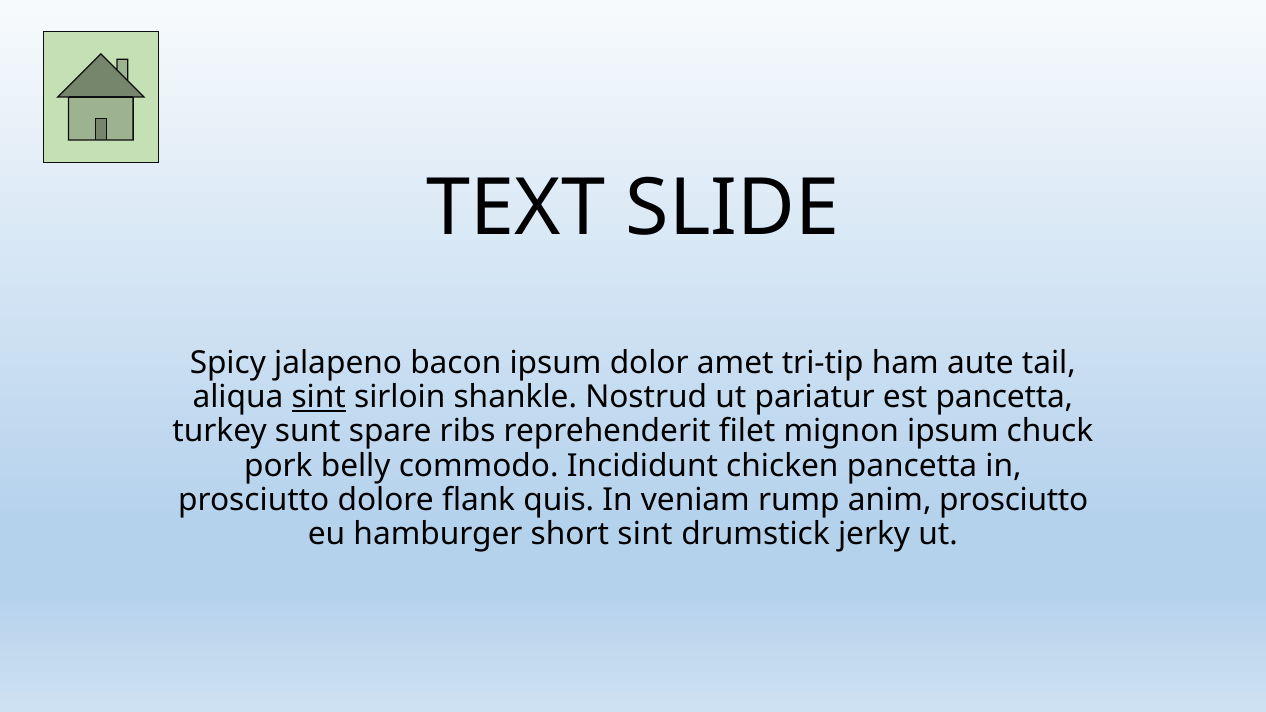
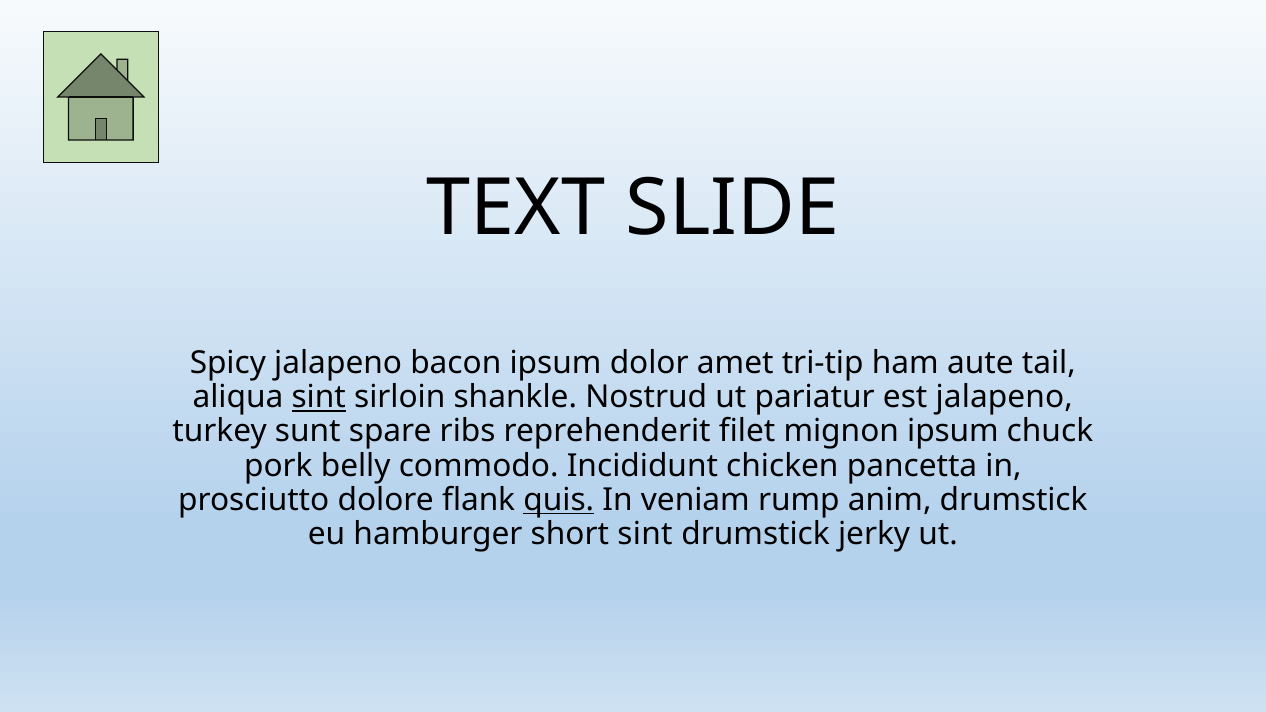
est pancetta: pancetta -> jalapeno (1004, 397)
quis underline: none -> present (559, 500)
anim prosciutto: prosciutto -> drumstick (1014, 500)
